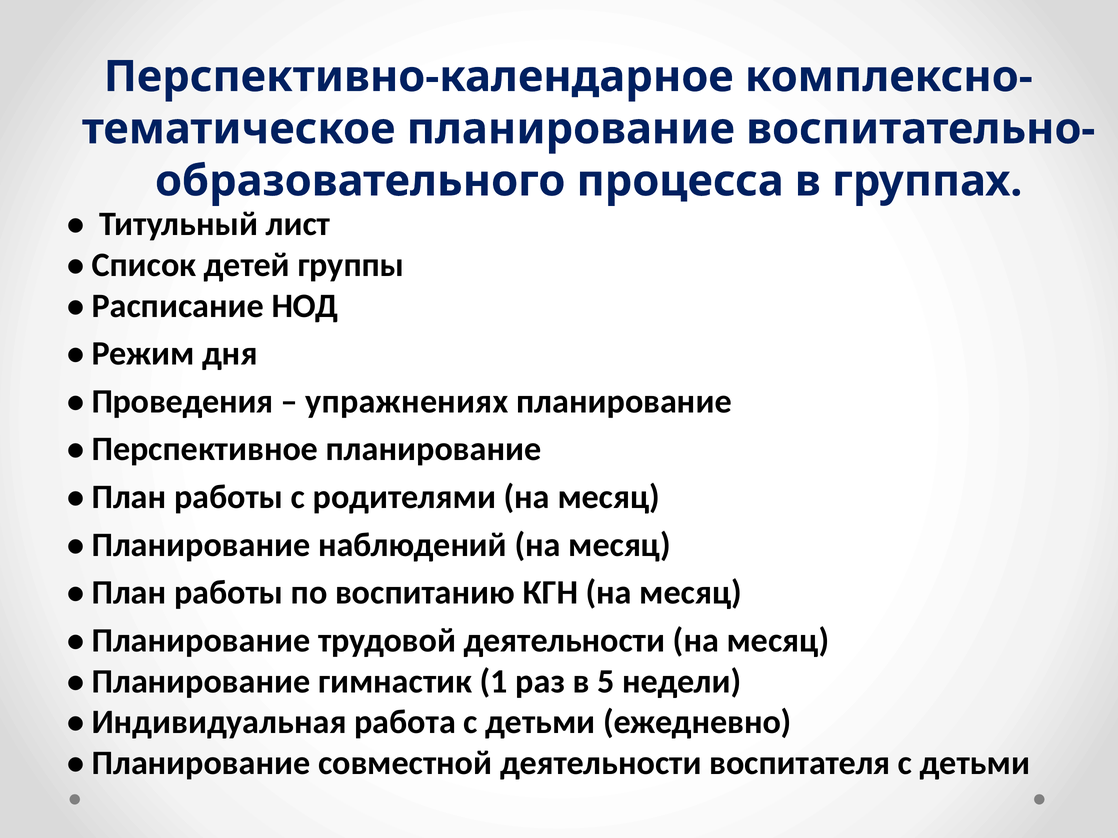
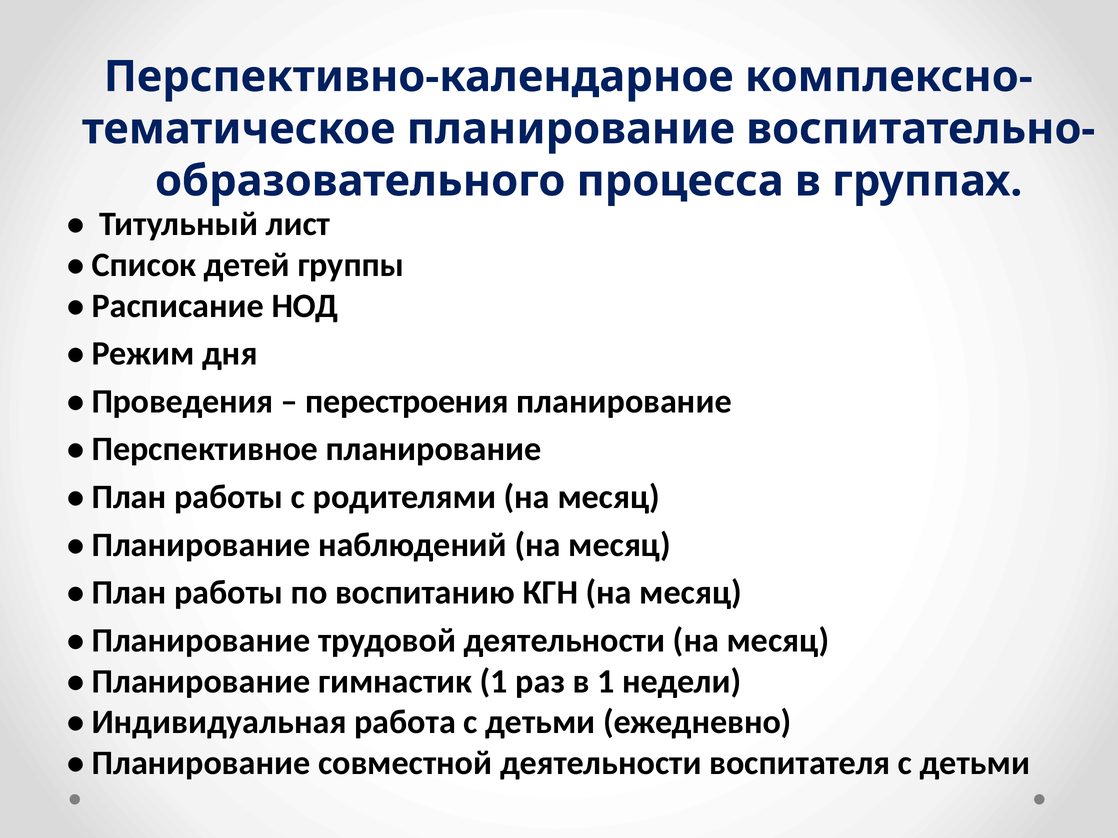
упражнениях: упражнениях -> перестроения (407, 402)
в 5: 5 -> 1 (606, 682)
